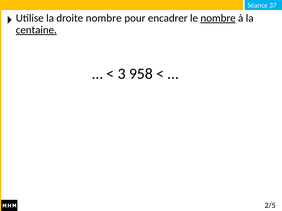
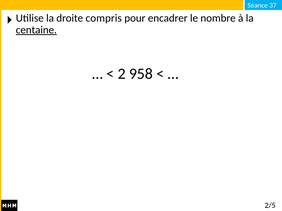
droite nombre: nombre -> compris (104, 18)
nombre underline: present -> none (218, 18)
3: 3 -> 2 (122, 74)
